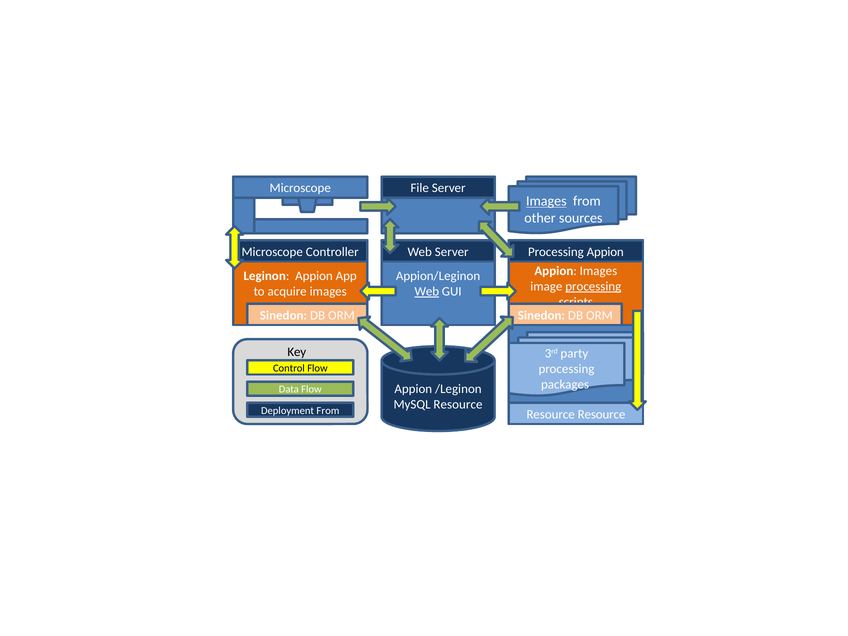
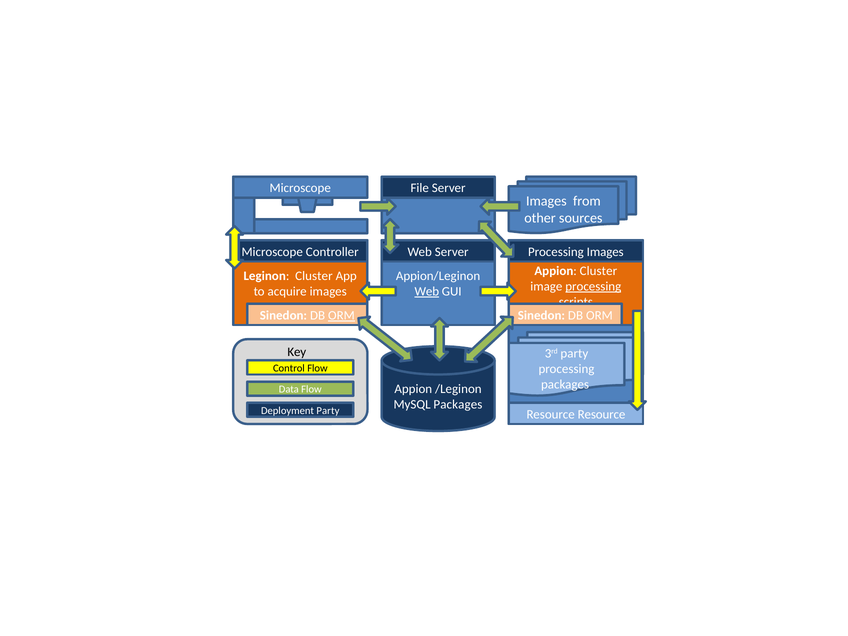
Images underline: present -> none (546, 201)
Processing Appion: Appion -> Images (605, 252)
Appion Images: Images -> Cluster (598, 271)
Leginon Appion: Appion -> Cluster (314, 276)
ORM underline: none -> present (341, 315)
MySQL Resource: Resource -> Packages (458, 404)
Deployment From: From -> Party (328, 411)
